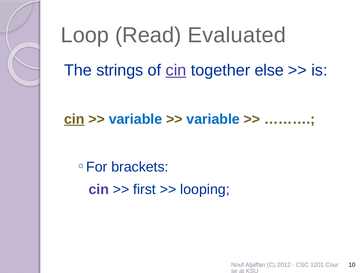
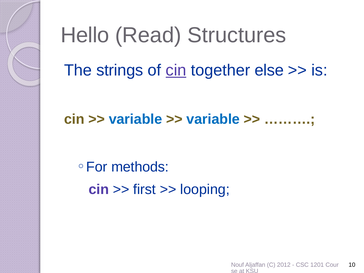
Loop: Loop -> Hello (85, 35)
Evaluated: Evaluated -> Structures (237, 35)
cin underline: present -> none (74, 119)
brackets: brackets -> methods (140, 167)
